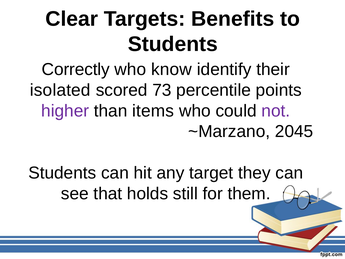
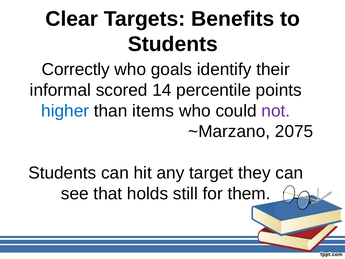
know: know -> goals (171, 69)
isolated: isolated -> informal (60, 90)
73: 73 -> 14 (162, 90)
higher colour: purple -> blue (65, 111)
2045: 2045 -> 2075 (294, 131)
